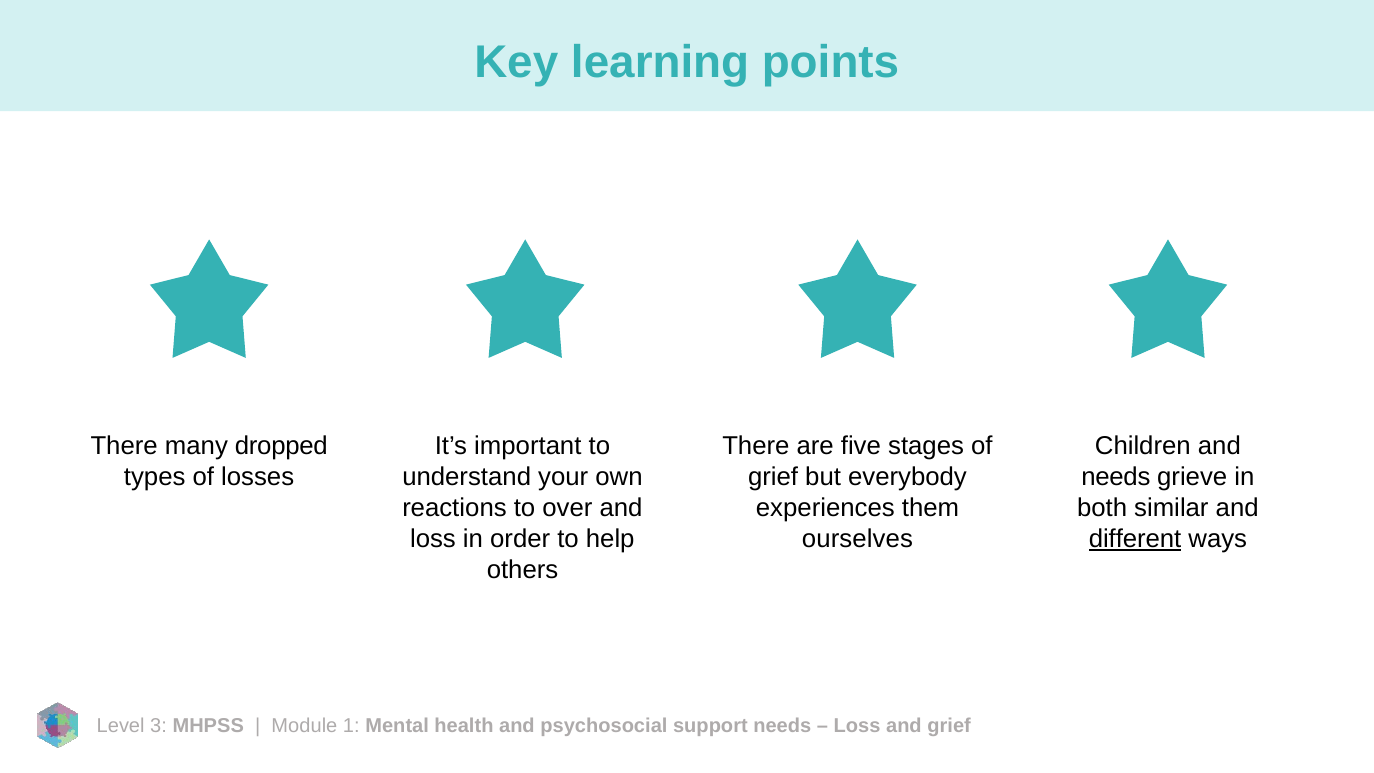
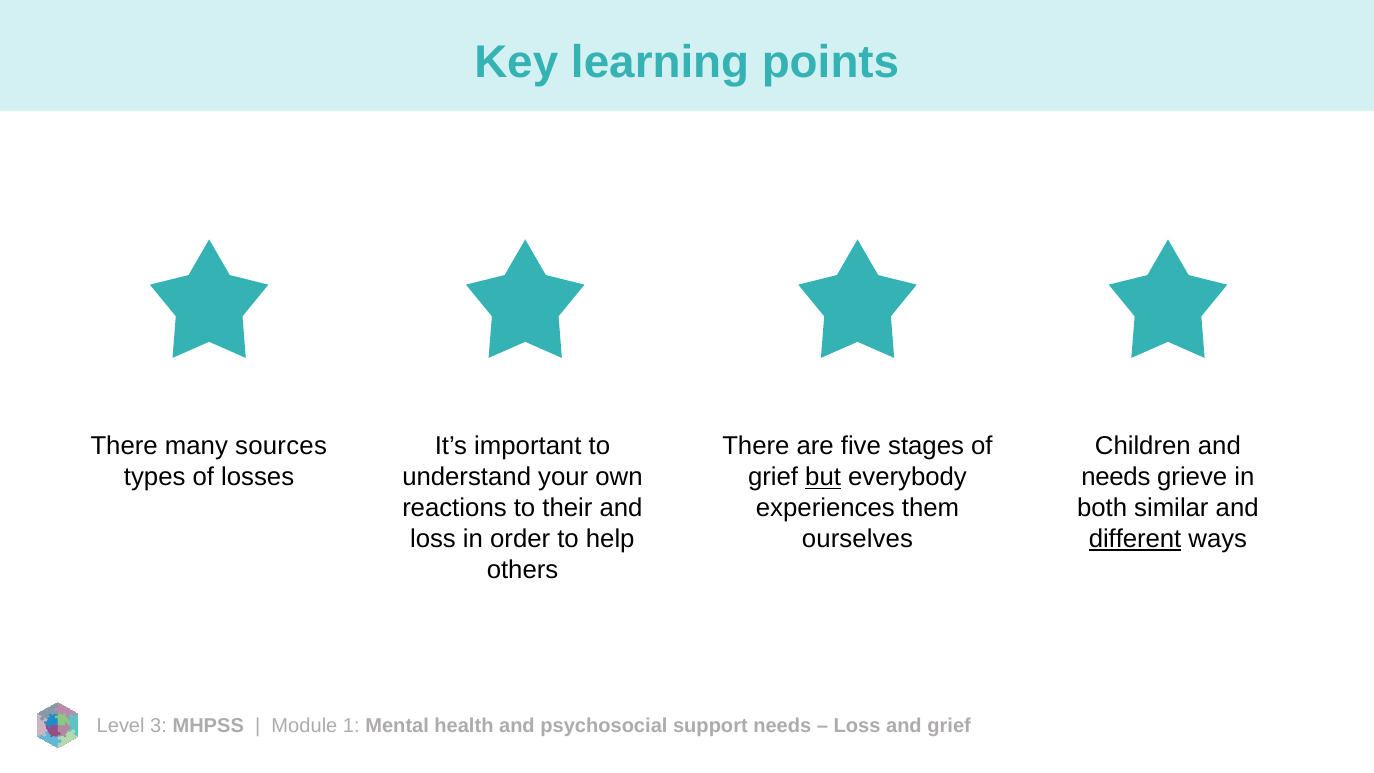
dropped: dropped -> sources (281, 446)
but underline: none -> present (823, 477)
over: over -> their (567, 508)
